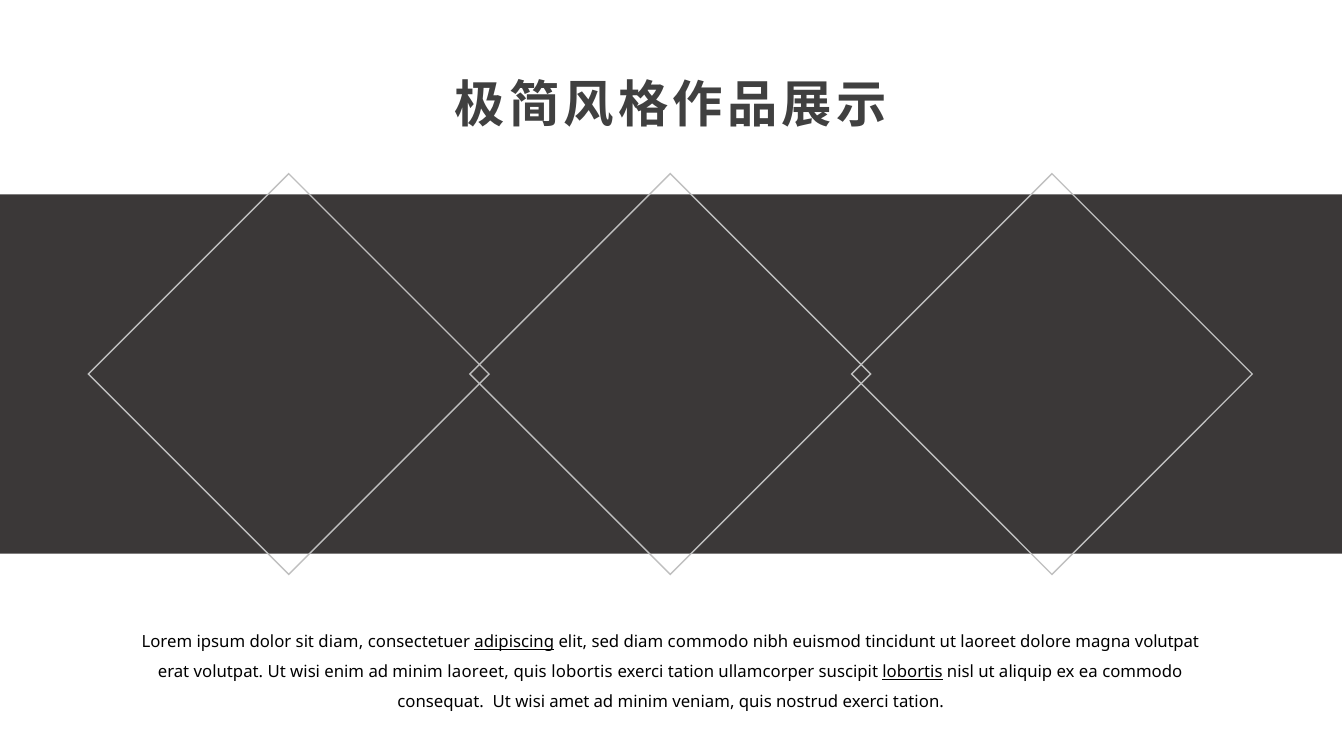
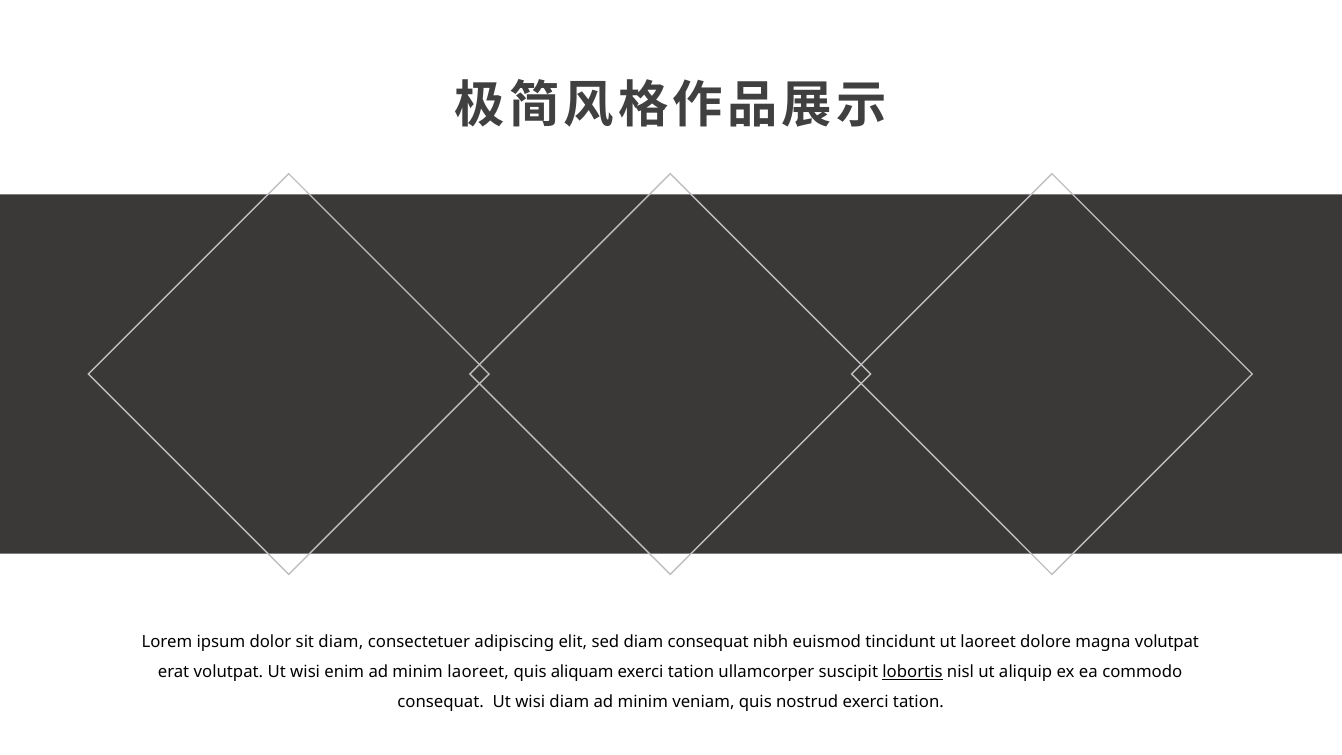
adipiscing underline: present -> none (514, 642)
diam commodo: commodo -> consequat (708, 642)
quis lobortis: lobortis -> aliquam (582, 672)
wisi amet: amet -> diam (569, 702)
